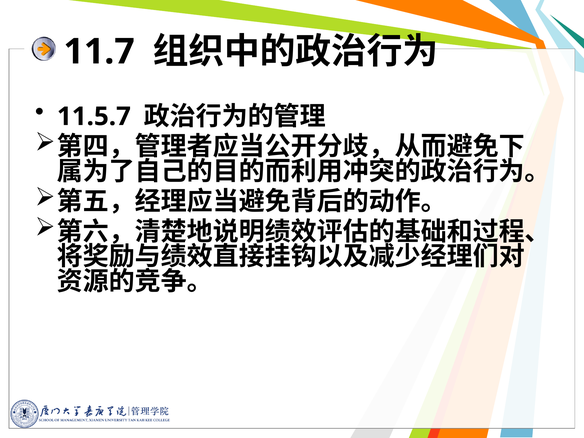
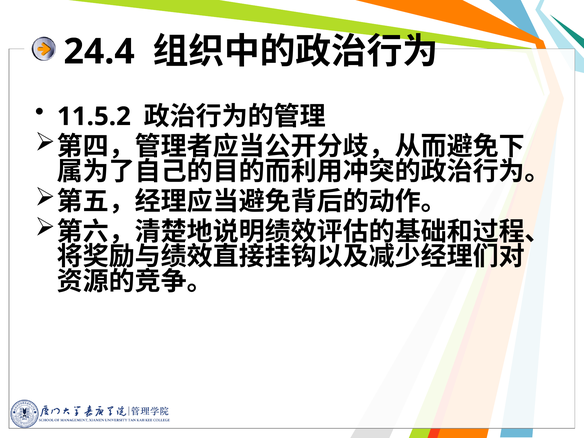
11.7: 11.7 -> 24.4 (99, 52)
11.5.7: 11.5.7 -> 11.5.2 (94, 116)
